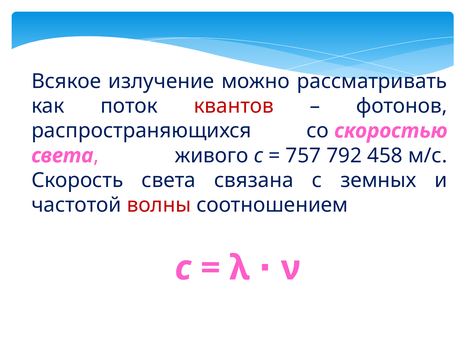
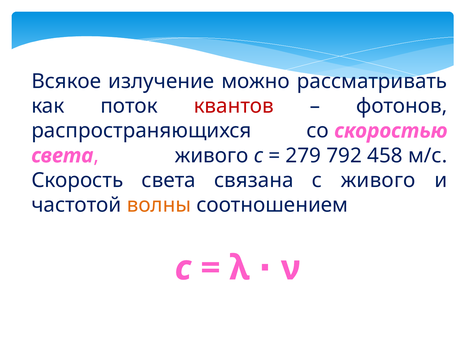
757: 757 -> 279 (303, 156)
с земных: земных -> живого (378, 181)
волны colour: red -> orange (159, 206)
